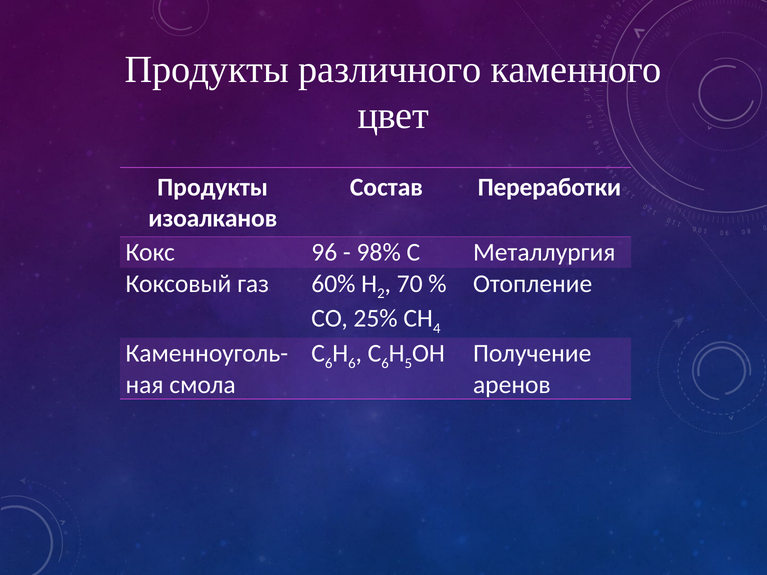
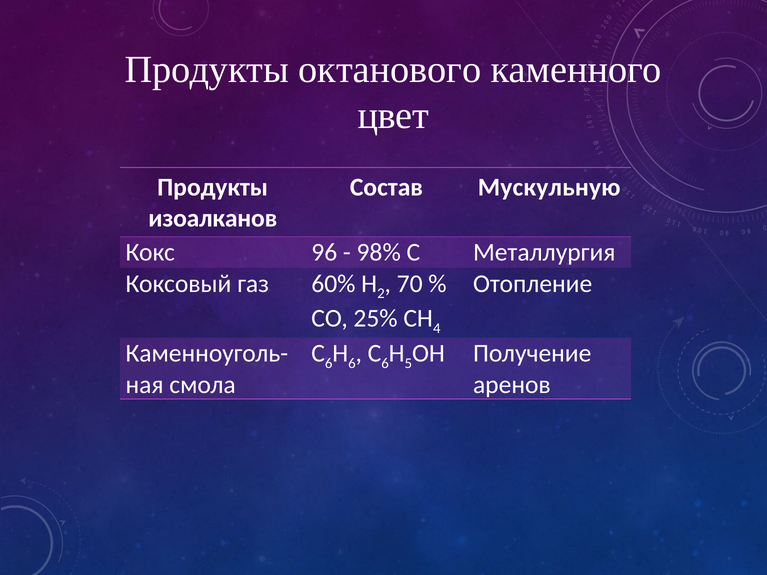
различного: различного -> октанового (390, 69)
Переработки: Переработки -> Мускульную (549, 187)
